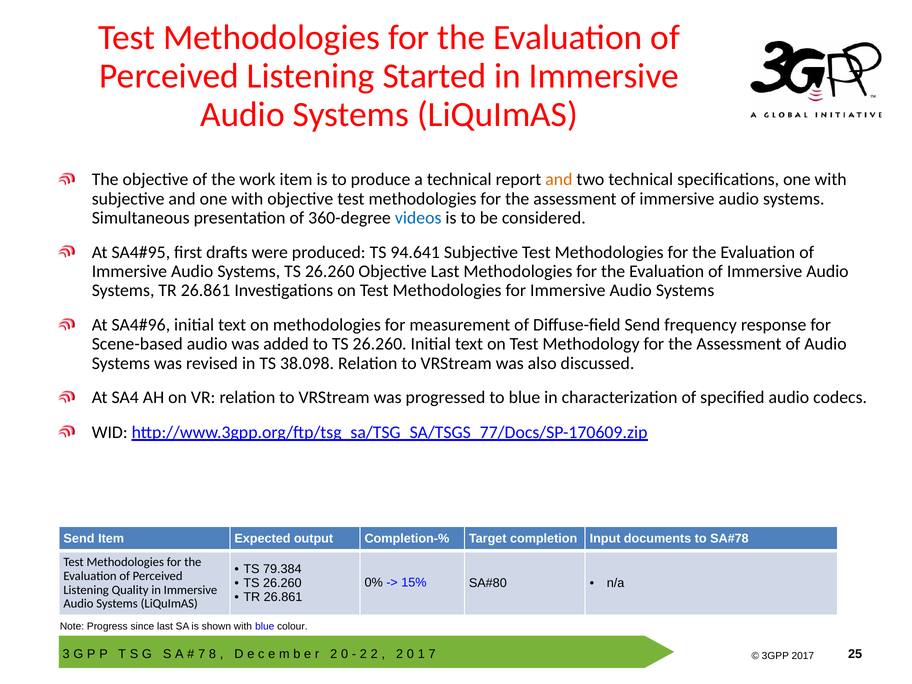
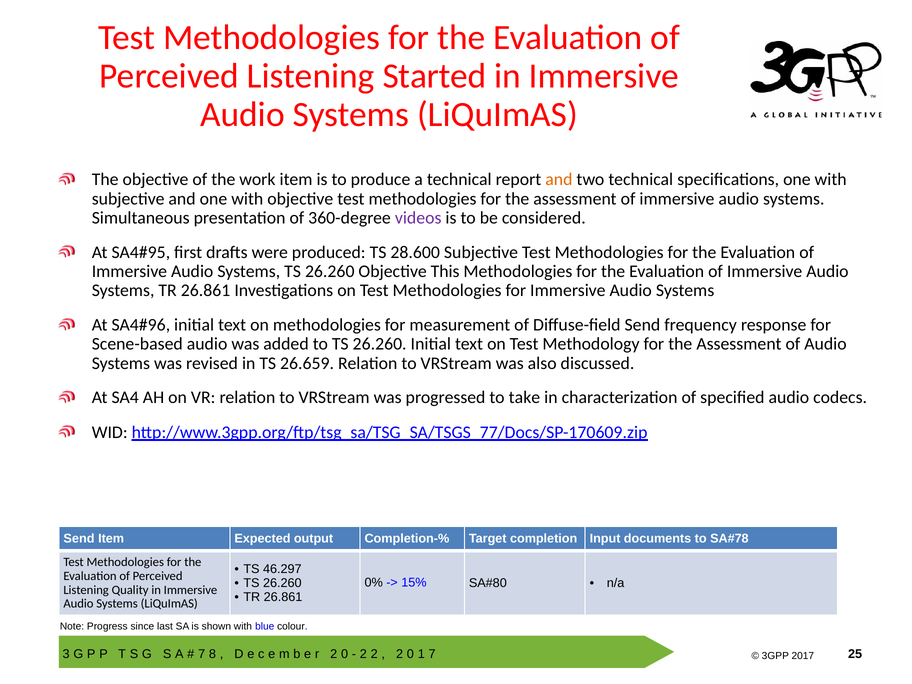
videos colour: blue -> purple (418, 218)
94.641: 94.641 -> 28.600 (415, 252)
Objective Last: Last -> This (445, 271)
38.098: 38.098 -> 26.659 (307, 363)
to blue: blue -> take (524, 398)
79.384: 79.384 -> 46.297 (282, 569)
